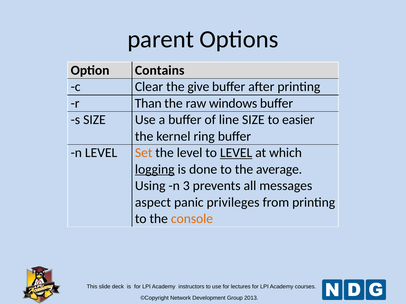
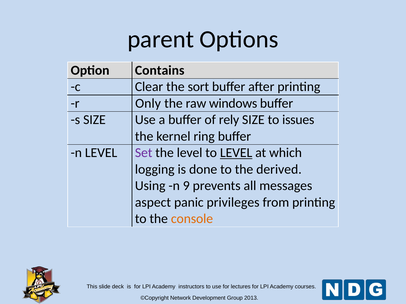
give: give -> sort (198, 87)
Than: Than -> Only (148, 103)
line: line -> rely (229, 120)
easier: easier -> issues (298, 120)
Set colour: orange -> purple (144, 153)
logging underline: present -> none (155, 170)
average: average -> derived (279, 170)
3: 3 -> 9 (186, 186)
